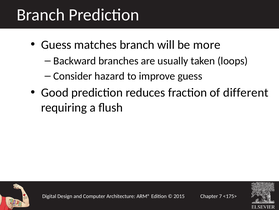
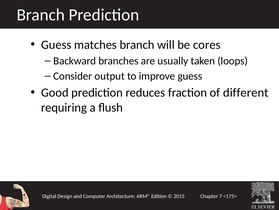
more: more -> cores (207, 45)
hazard: hazard -> output (110, 76)
